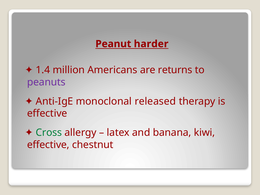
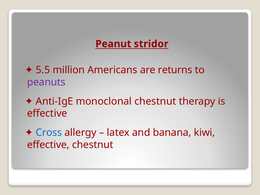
harder: harder -> stridor (151, 44)
1.4: 1.4 -> 5.5 (43, 70)
monoclonal released: released -> chestnut (155, 101)
Cross colour: green -> blue (49, 133)
